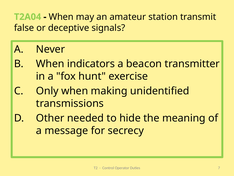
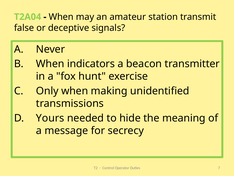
Other: Other -> Yours (50, 118)
